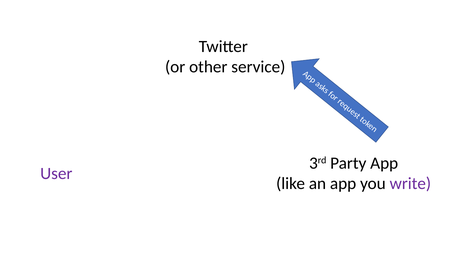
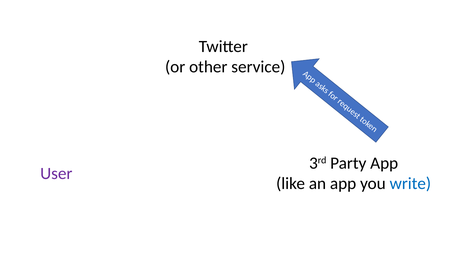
write colour: purple -> blue (410, 184)
